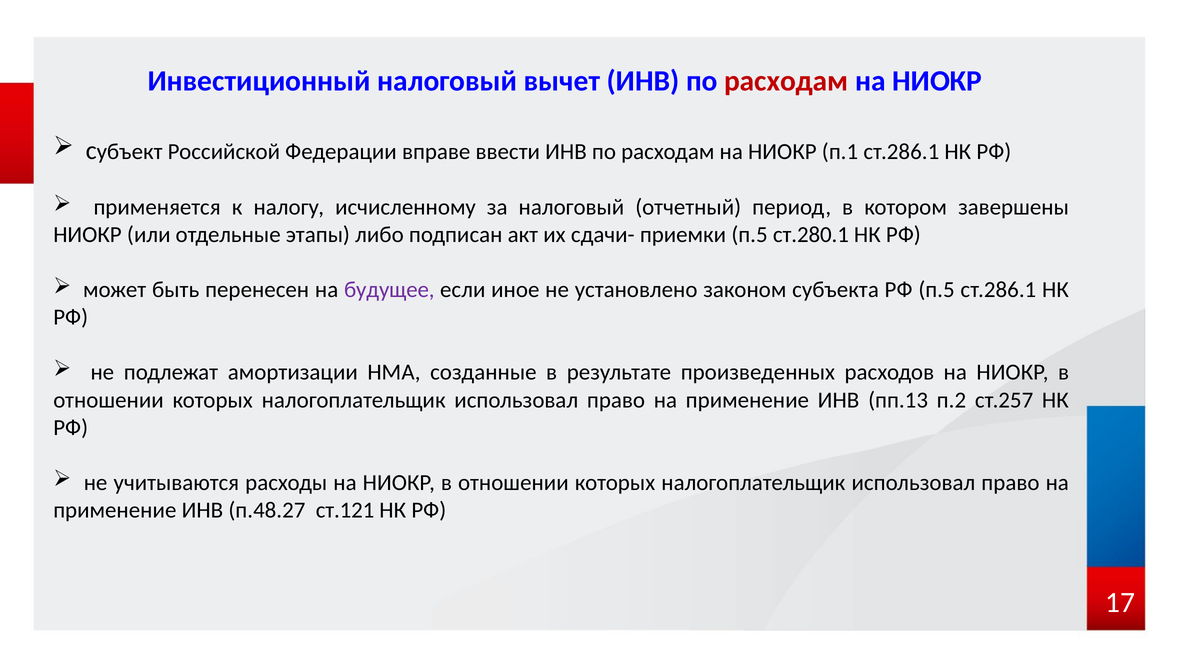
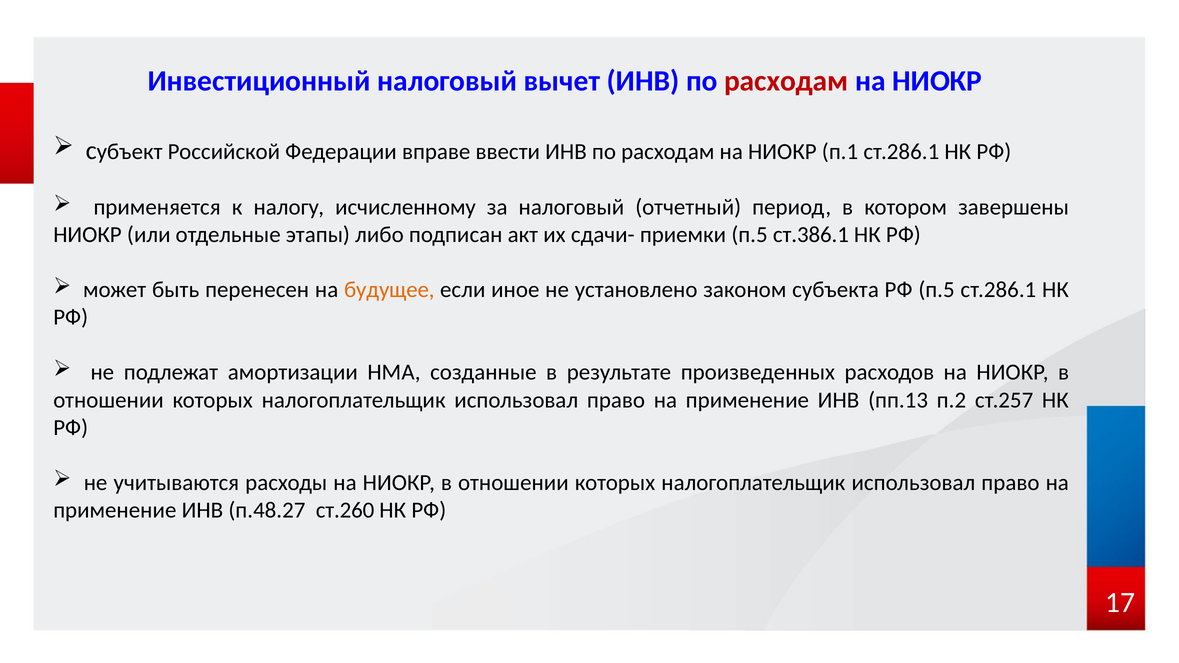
ст.280.1: ст.280.1 -> ст.386.1 (811, 235)
будущее colour: purple -> orange (389, 290)
ст.121: ст.121 -> ст.260 (345, 510)
